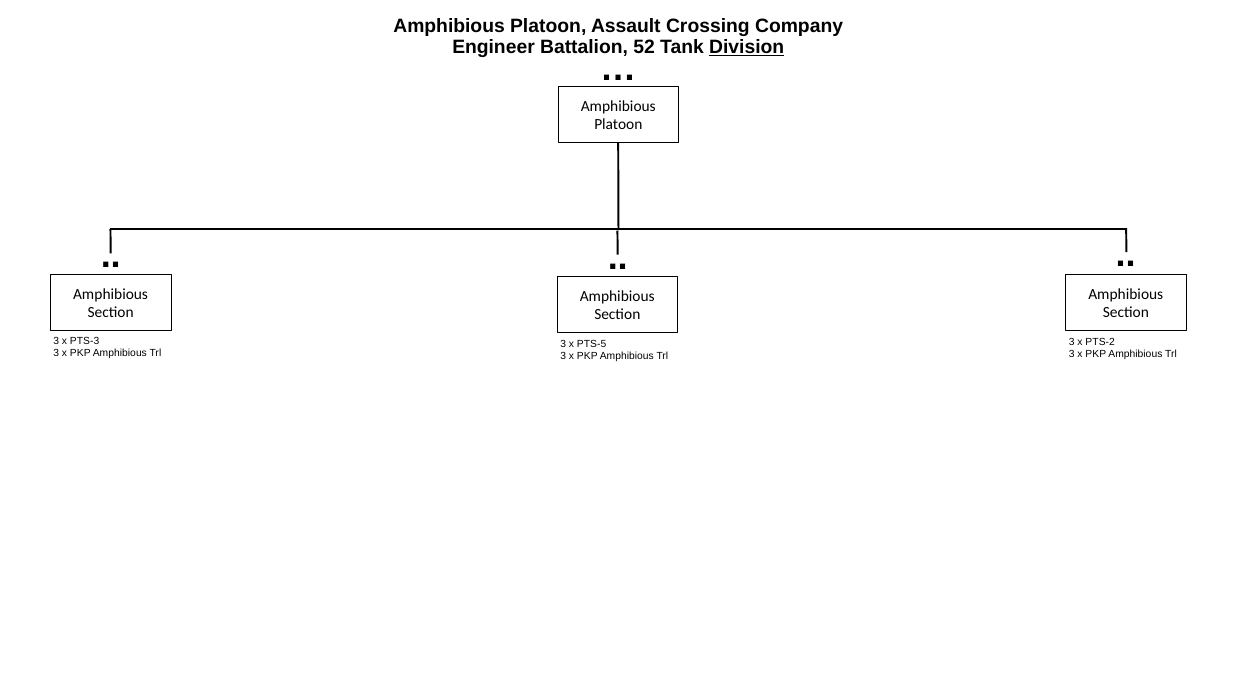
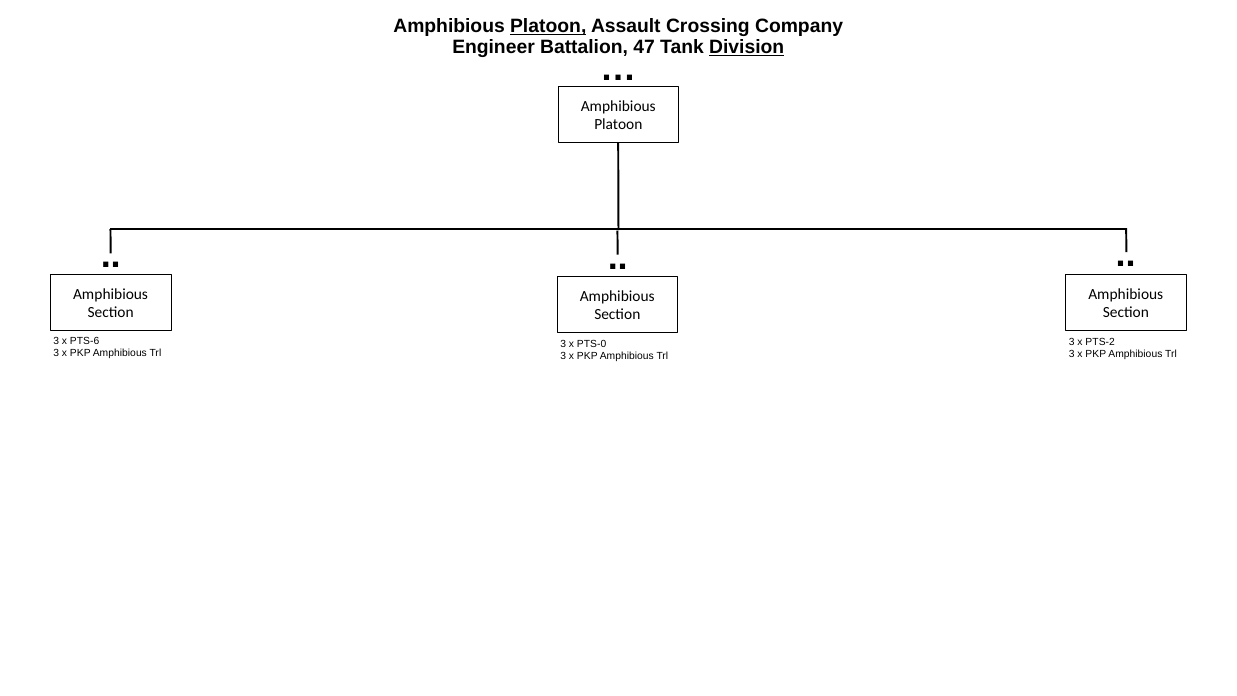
Platoon underline: none -> present (548, 26)
52: 52 -> 47 (644, 47)
PTS-3: PTS-3 -> PTS-6 (85, 341)
PTS-5: PTS-5 -> PTS-0 (592, 344)
